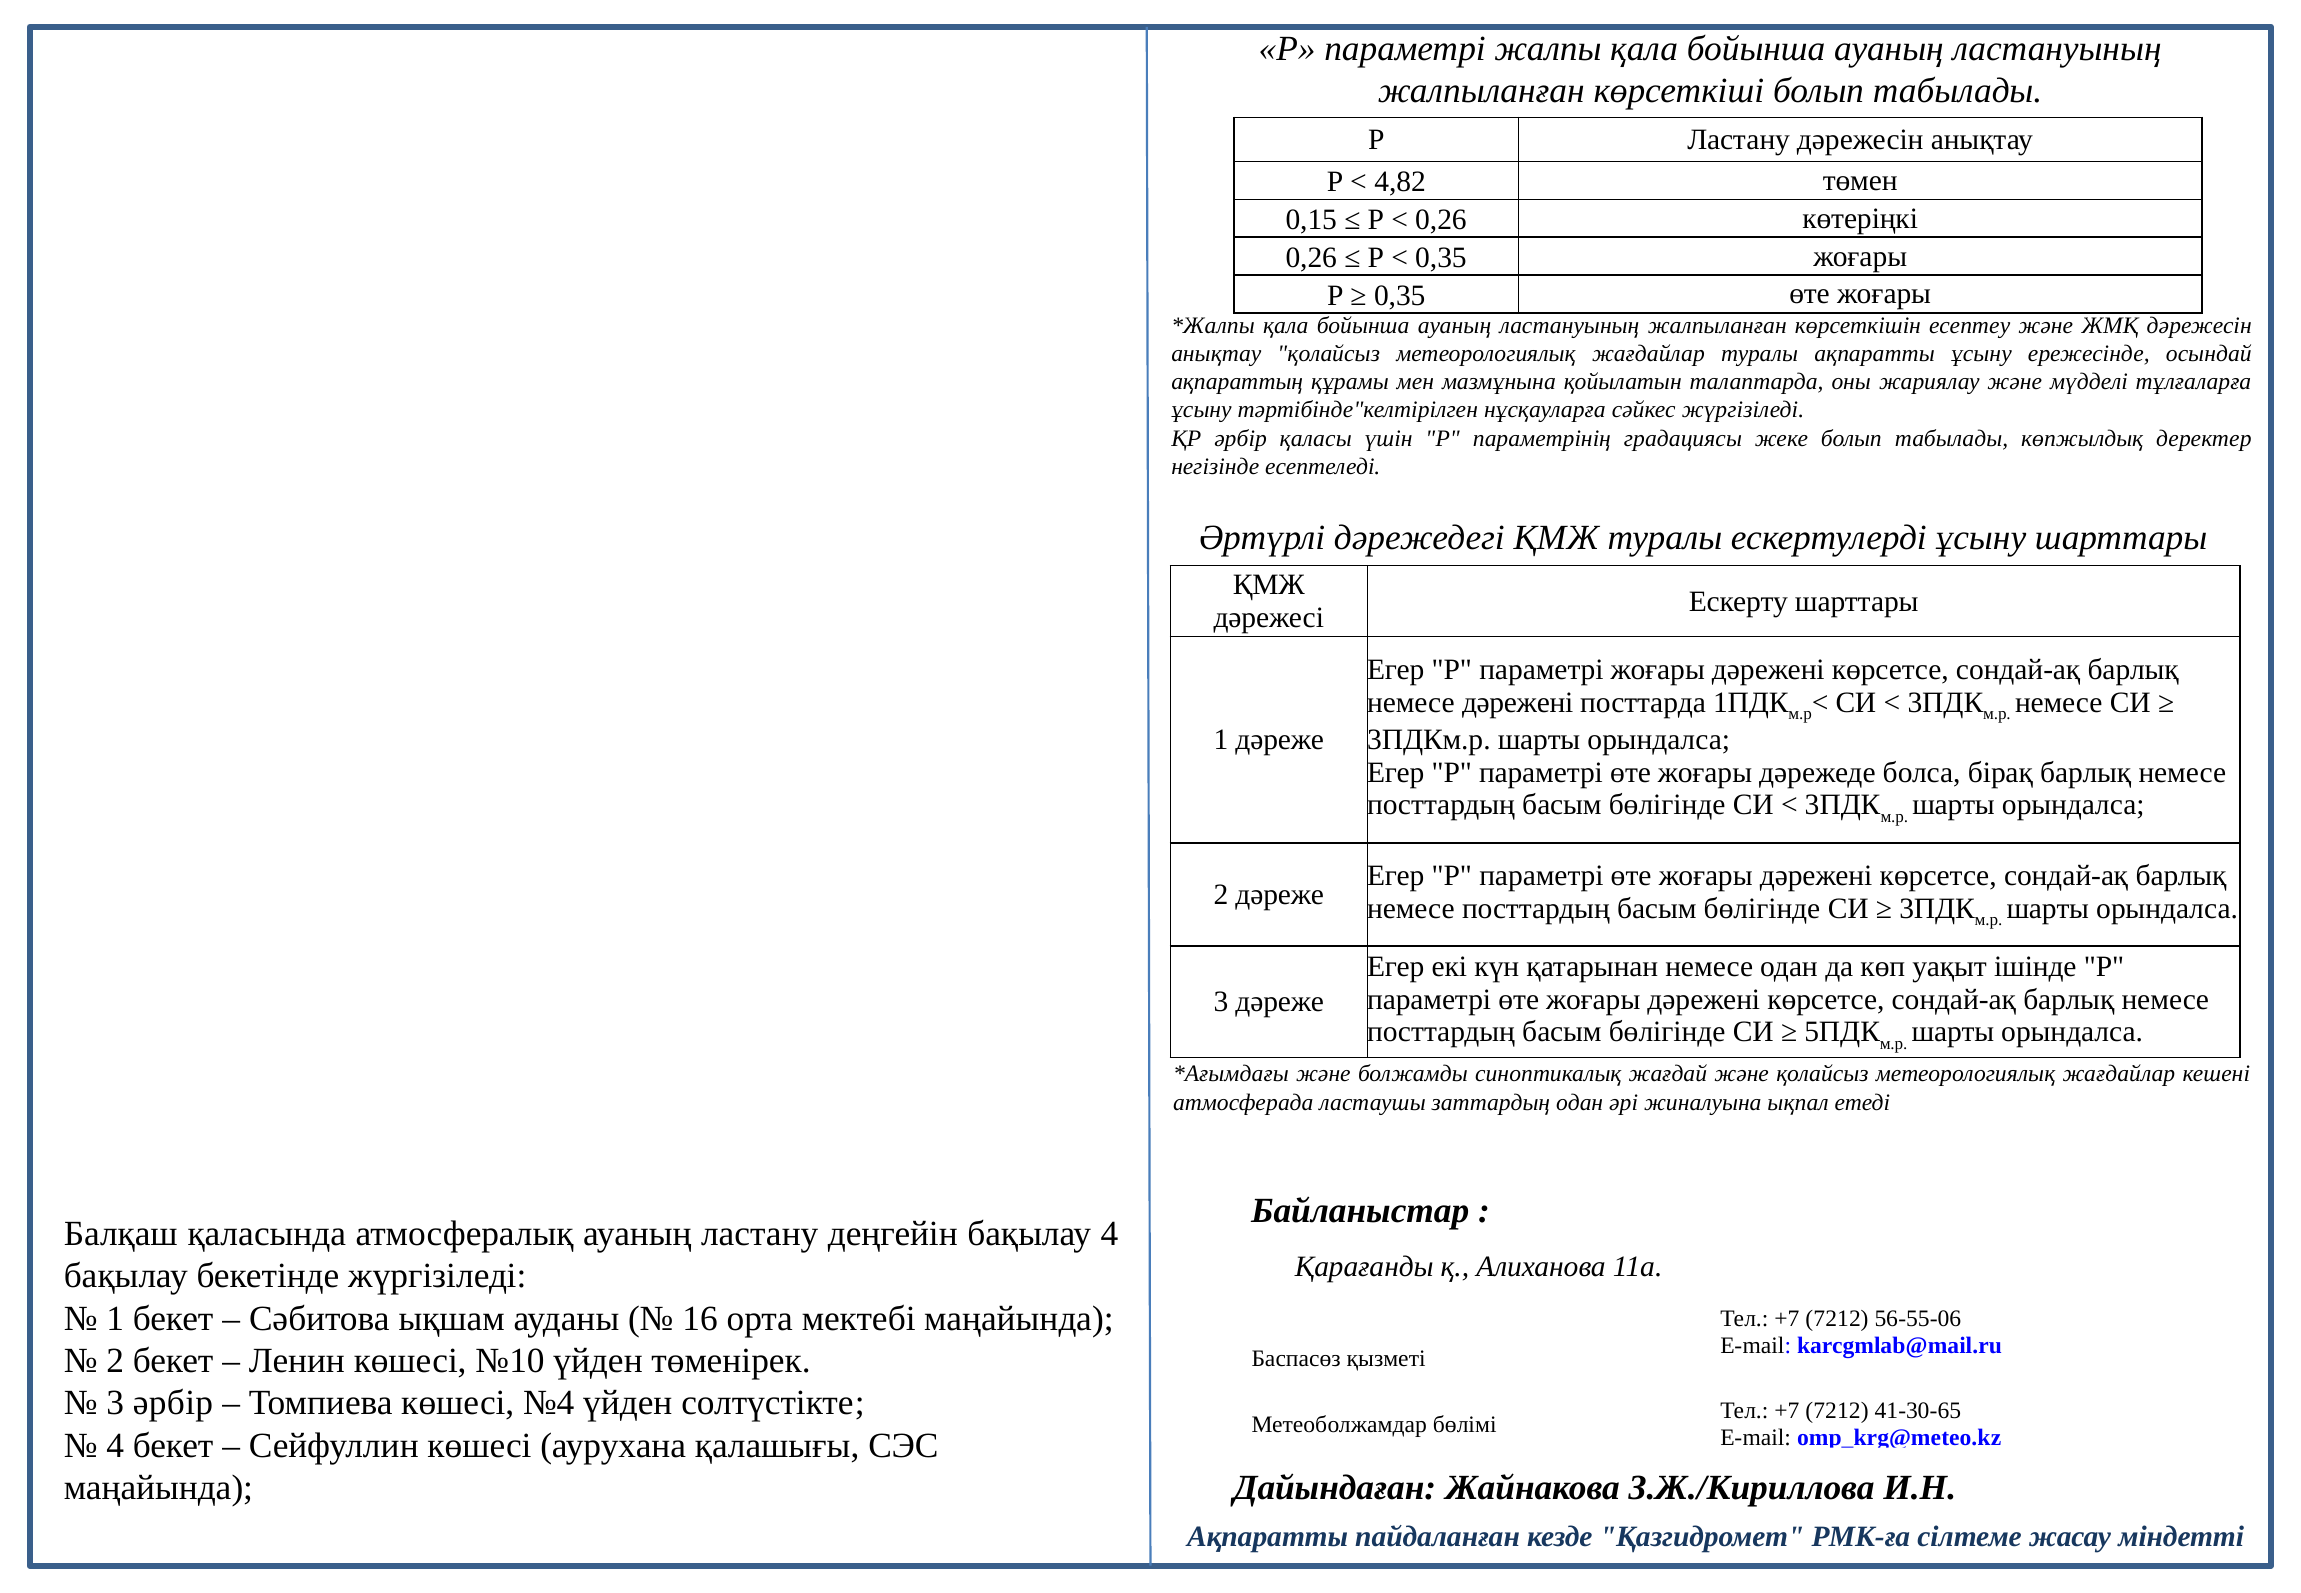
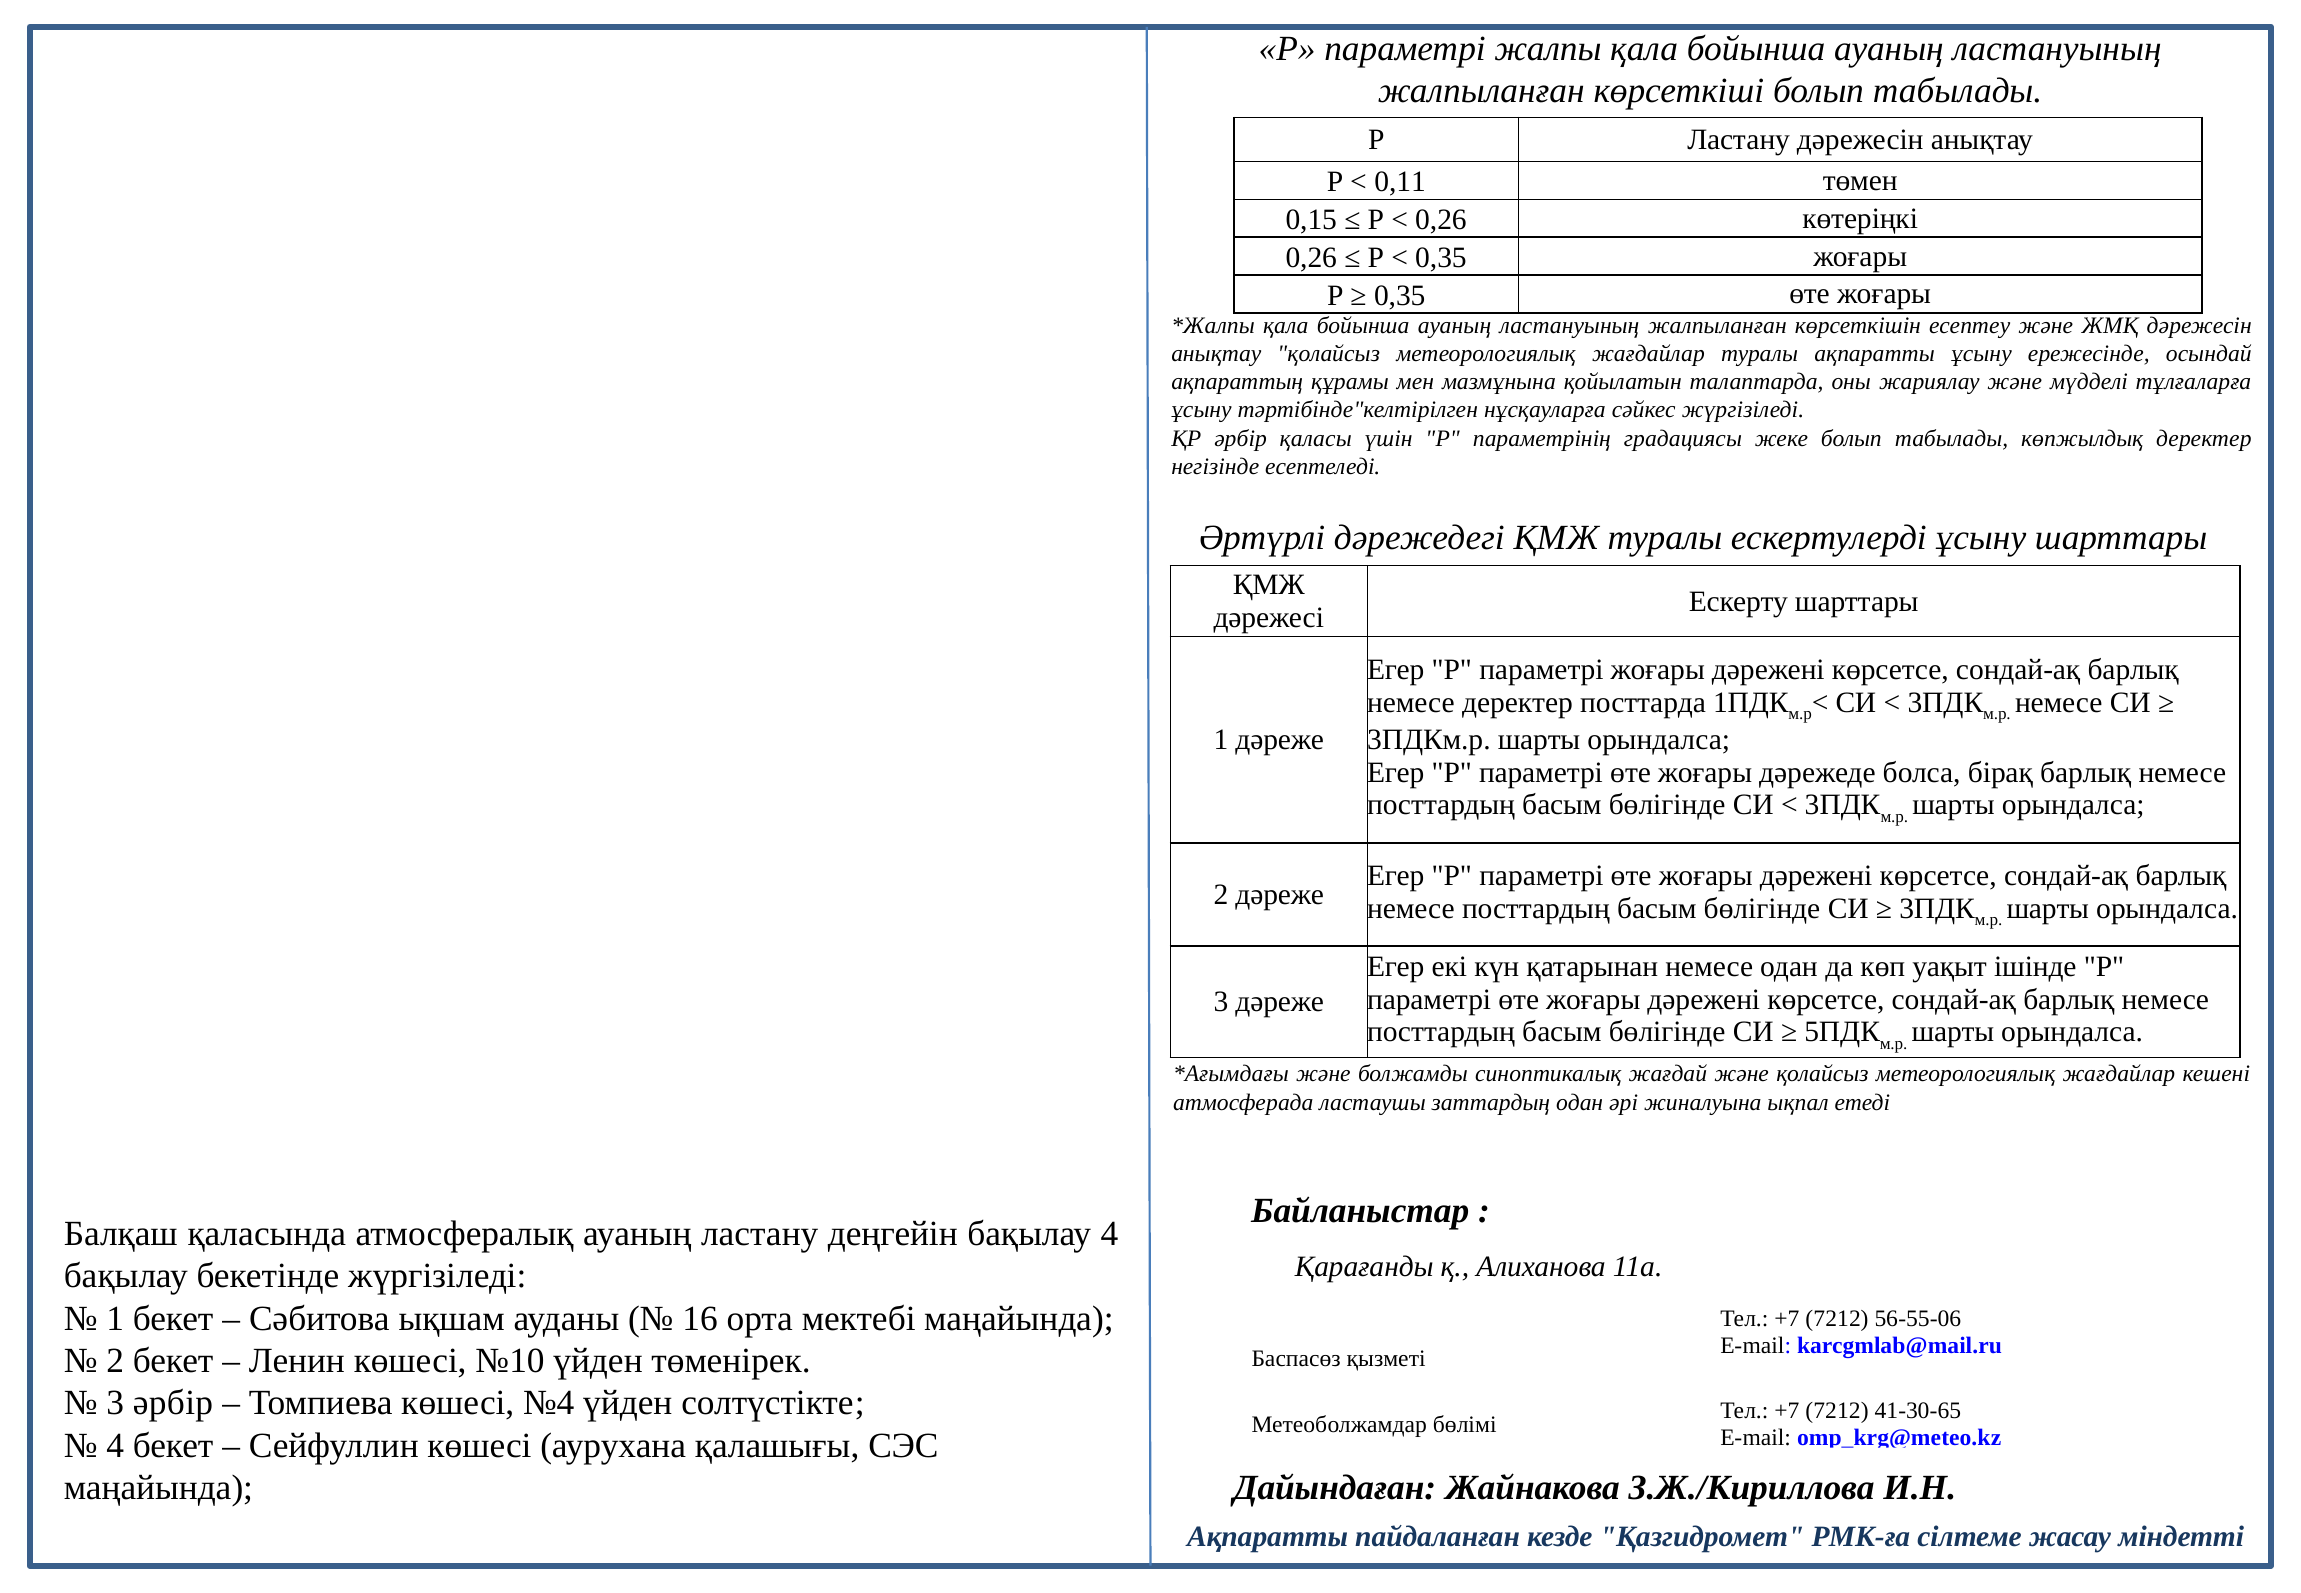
4,82: 4,82 -> 0,11 (1400, 181)
немесе дәрежені: дәрежені -> деректер (1517, 703)
